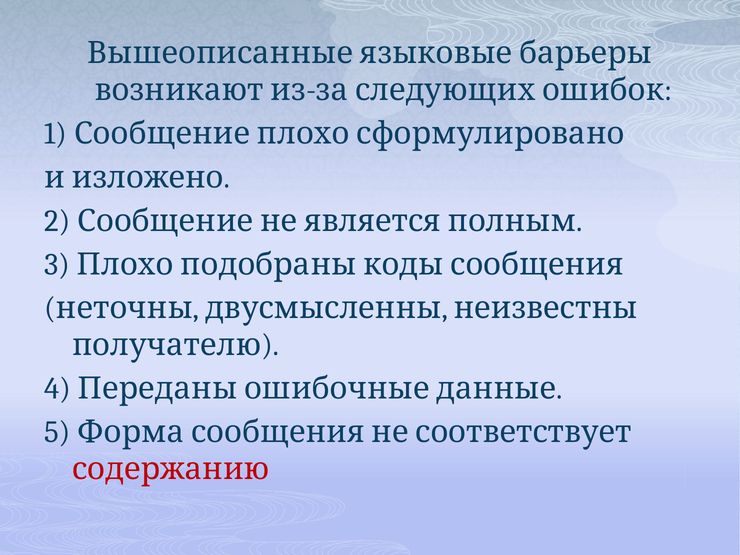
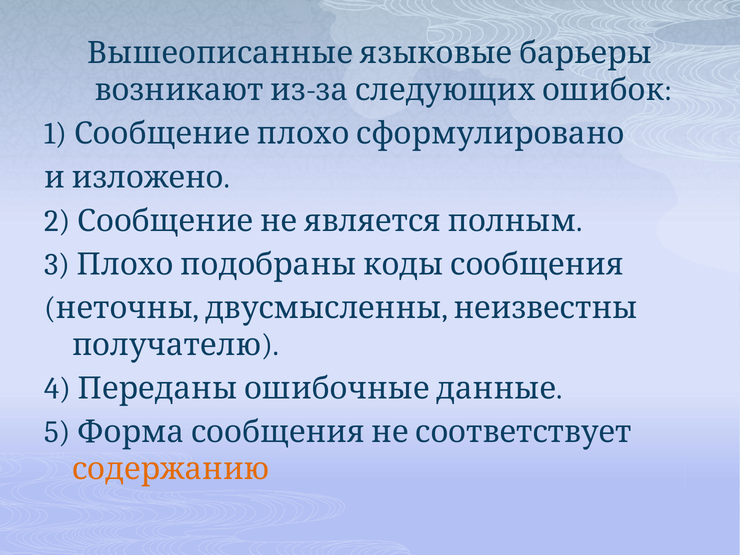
содержанию colour: red -> orange (171, 469)
